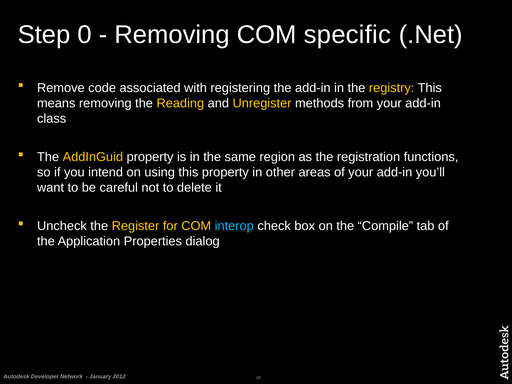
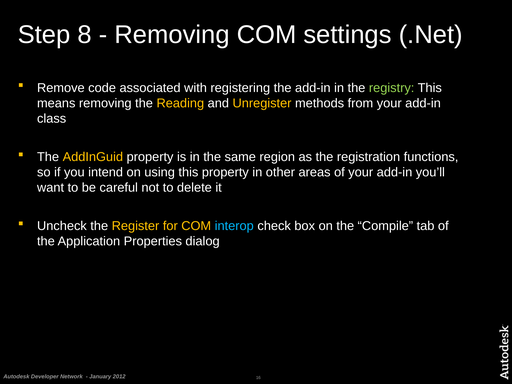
0: 0 -> 8 (85, 35)
specific: specific -> settings (348, 35)
registry colour: yellow -> light green (392, 88)
